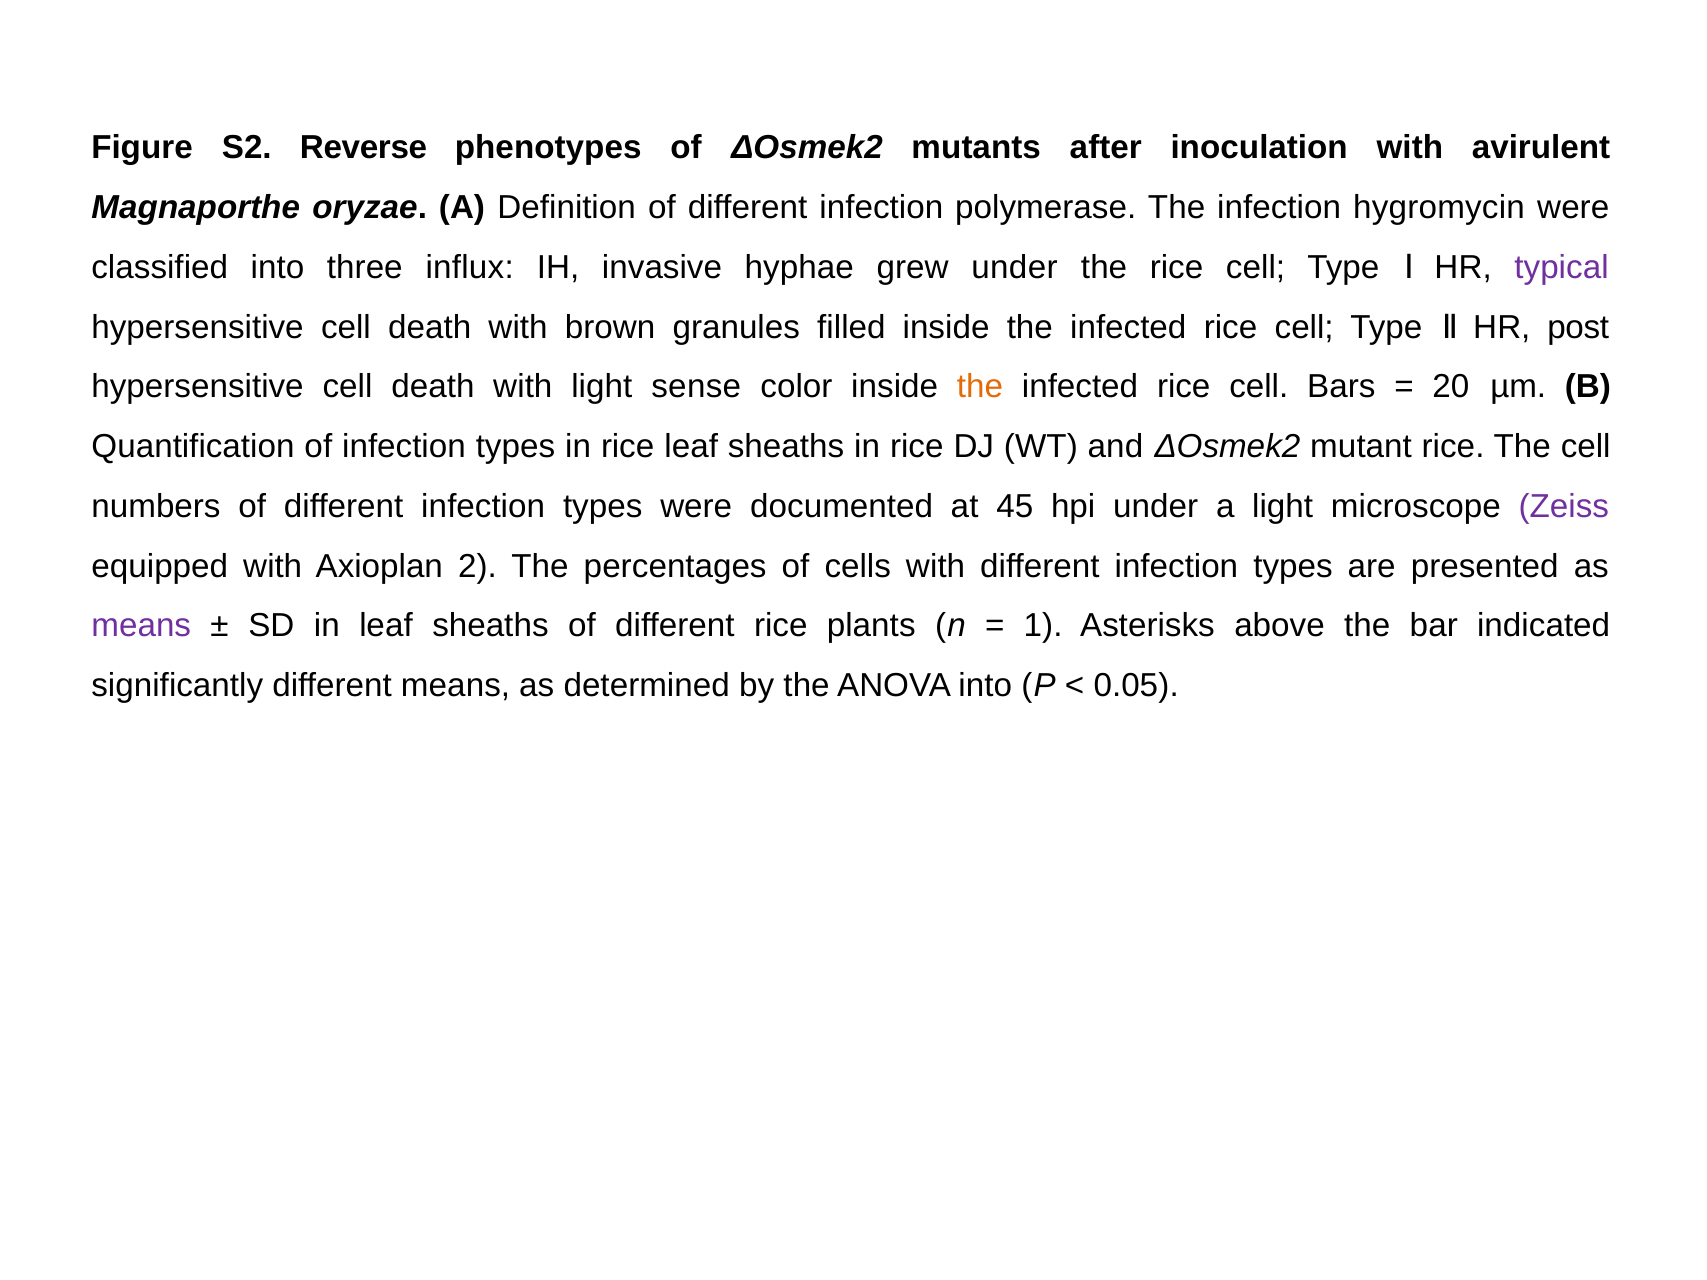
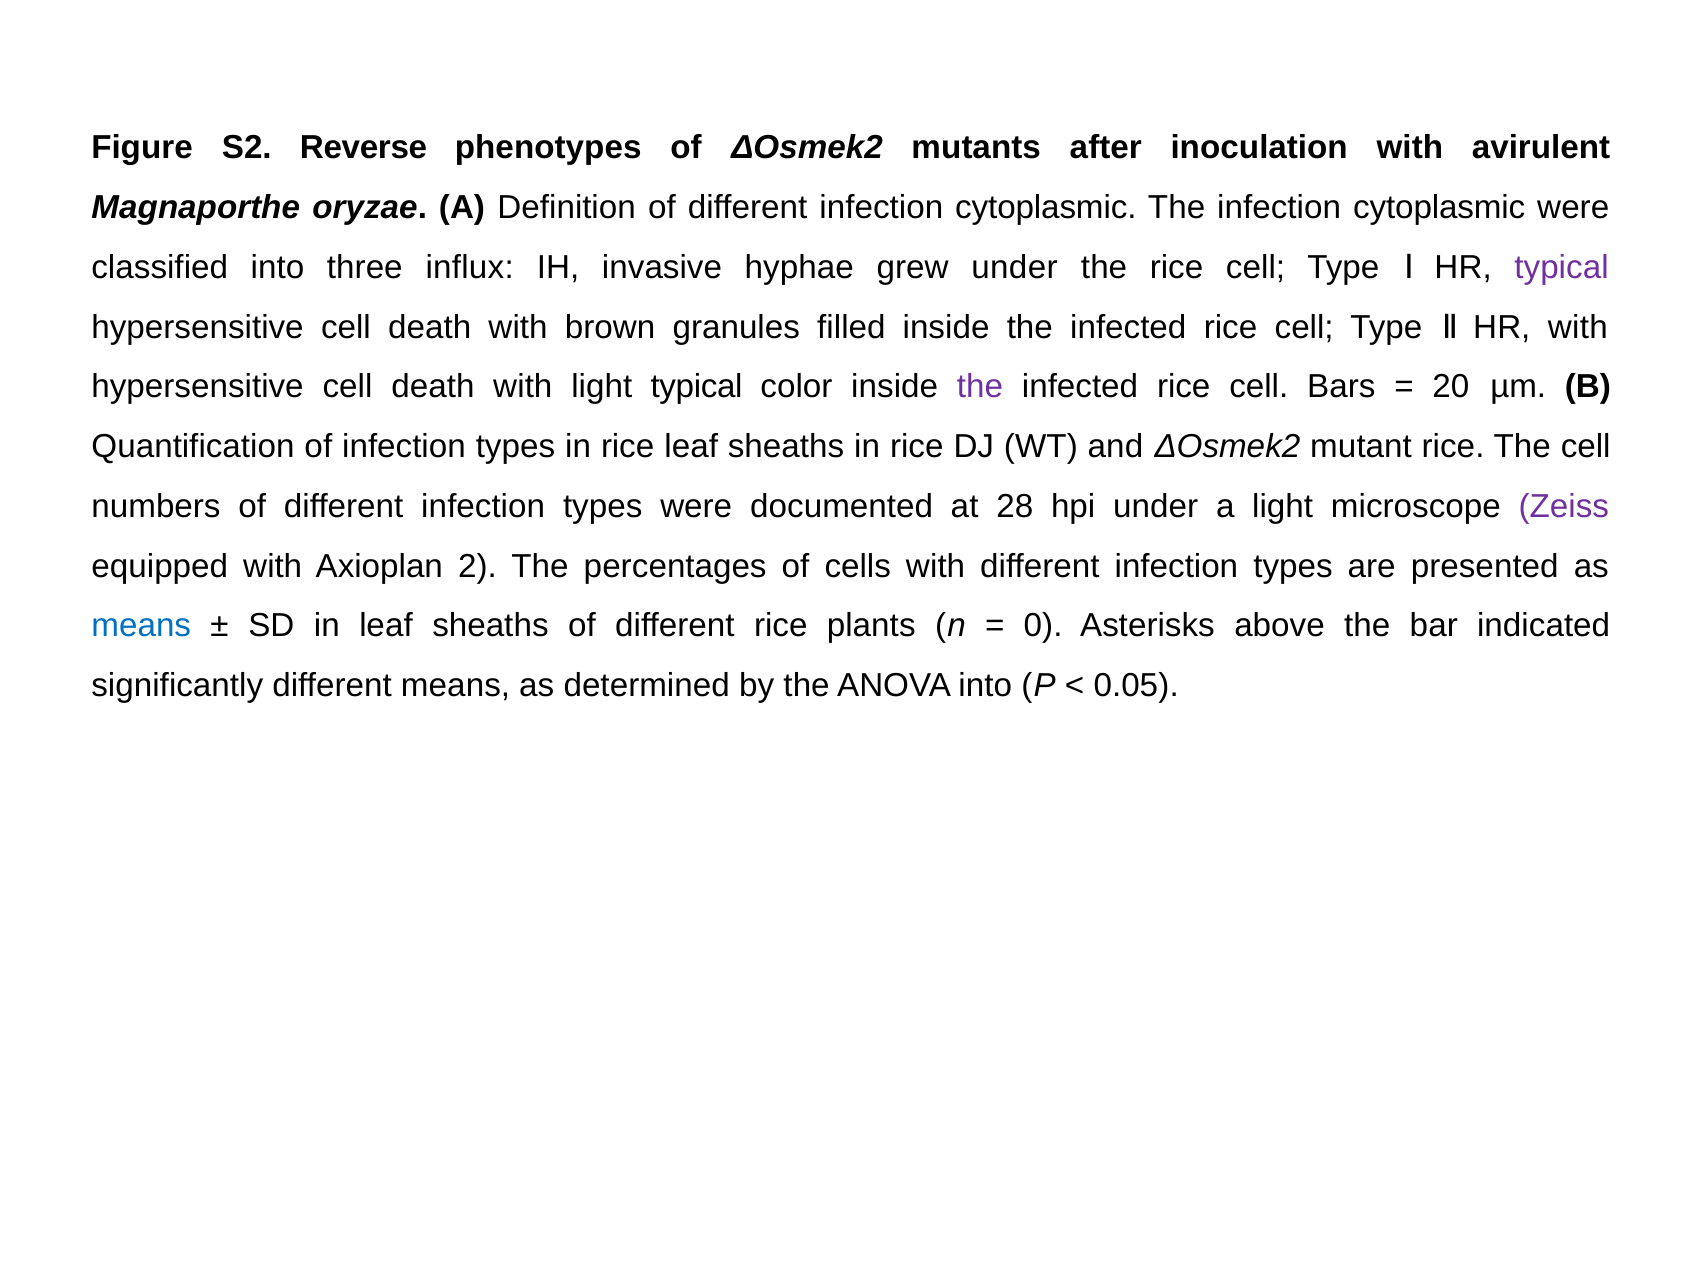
different infection polymerase: polymerase -> cytoplasmic (1046, 208)
The infection hygromycin: hygromycin -> cytoplasmic (1439, 208)
HR post: post -> with (1578, 327)
light sense: sense -> typical (697, 387)
the colour: orange -> purple (980, 387)
45: 45 -> 28 (1015, 507)
means colour: purple -> blue (141, 626)
1: 1 -> 0 (1043, 626)
